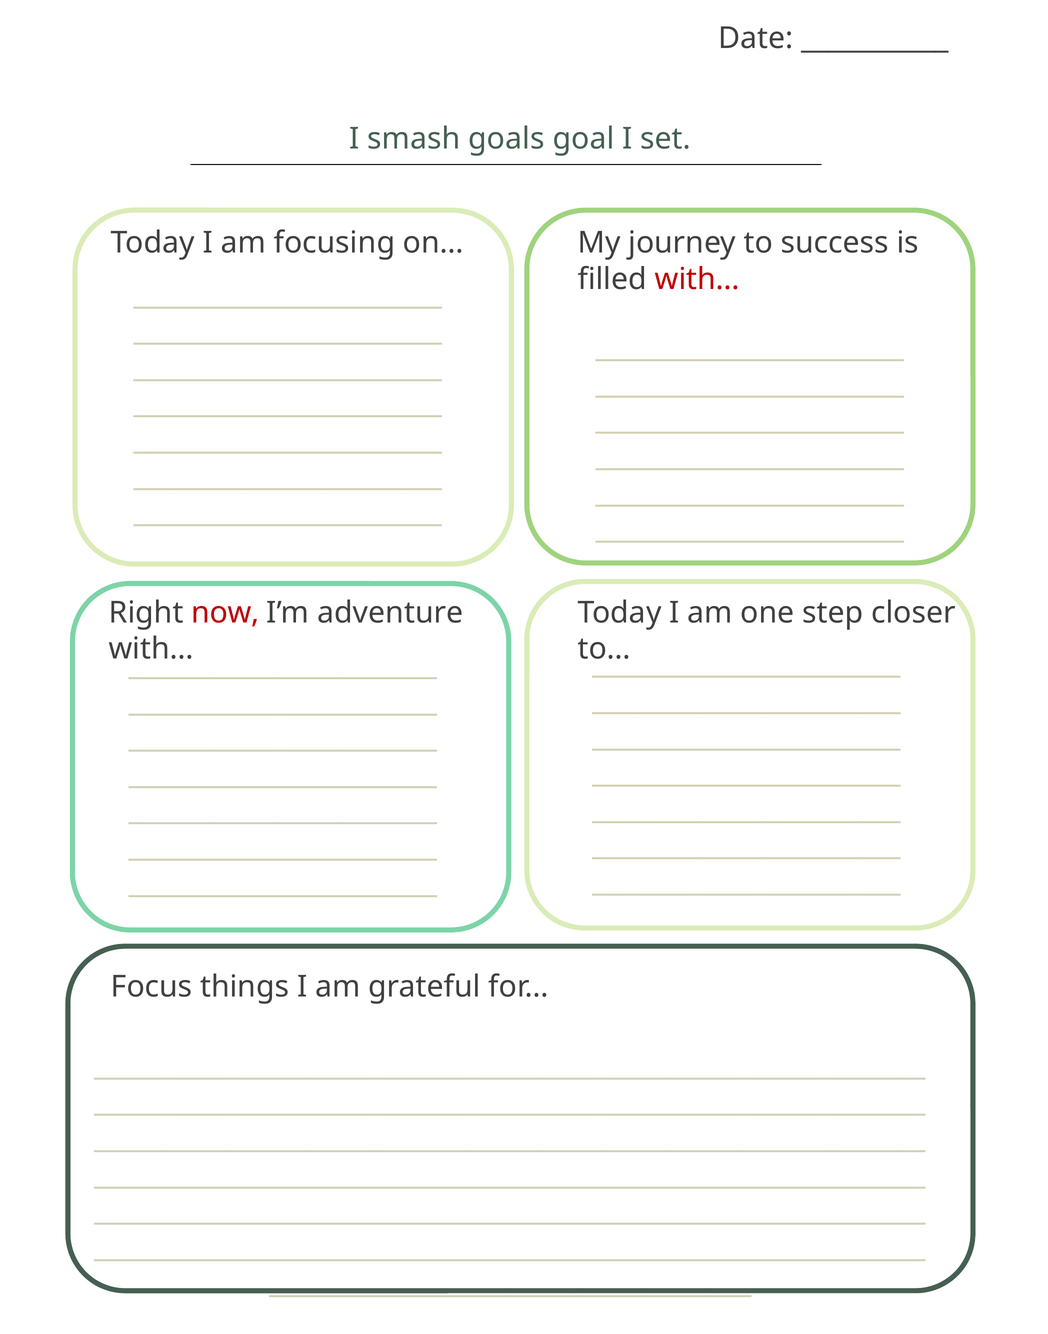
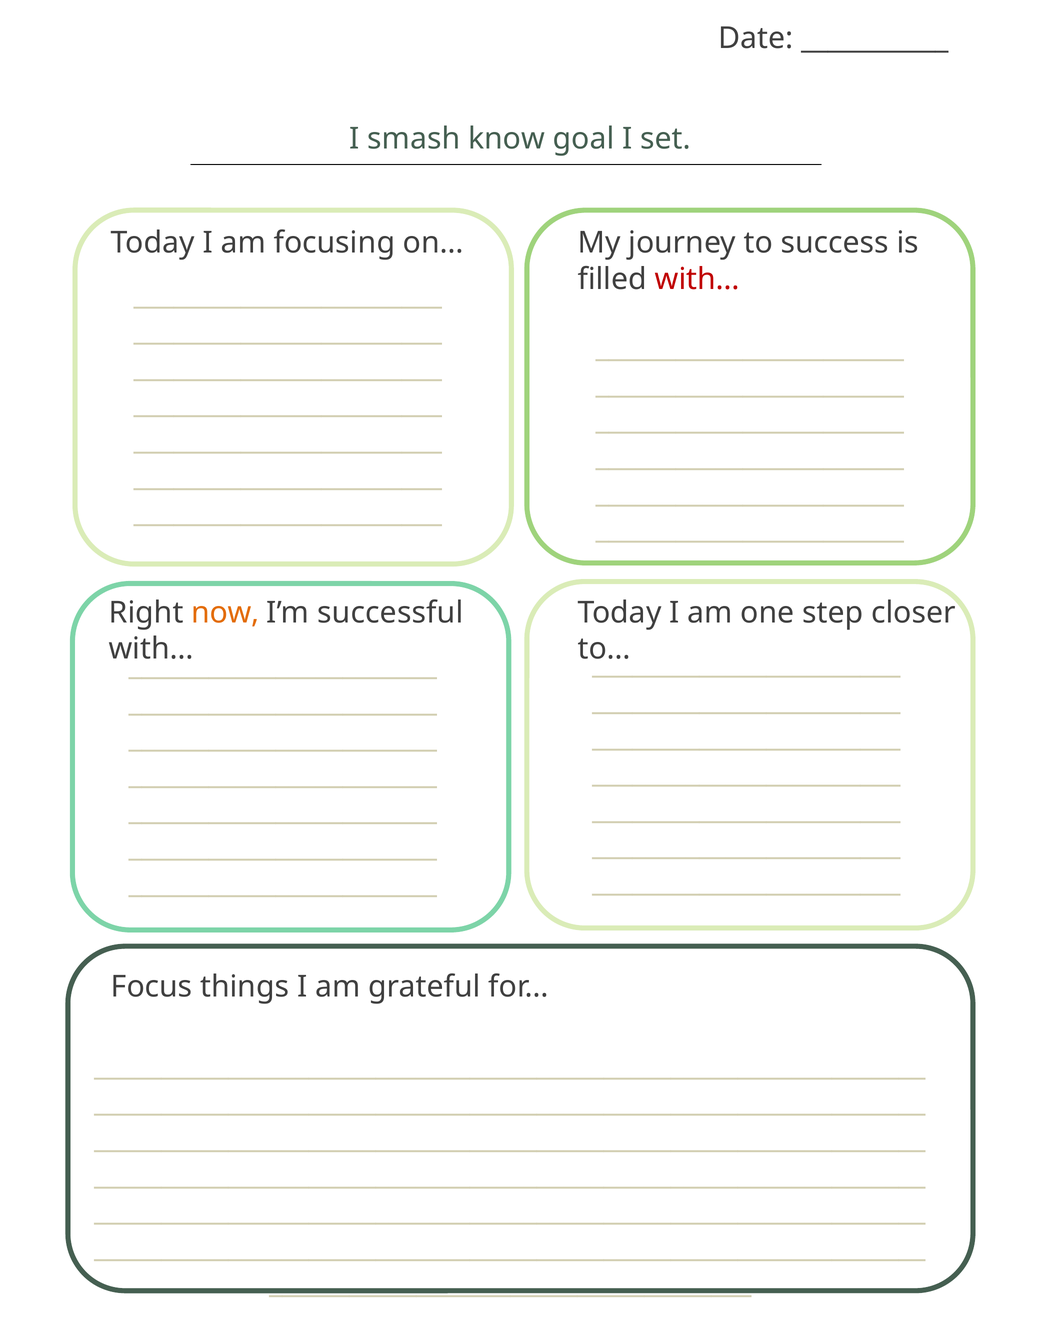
goals: goals -> know (507, 139)
now colour: red -> orange (225, 613)
adventure: adventure -> successful (390, 613)
